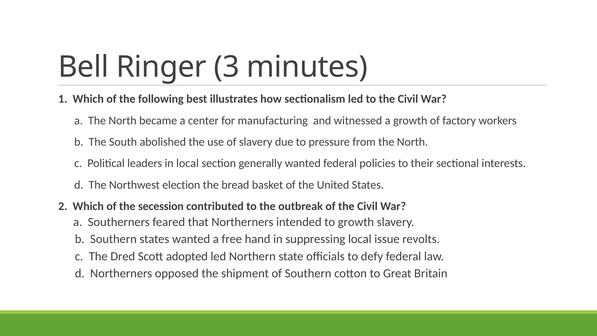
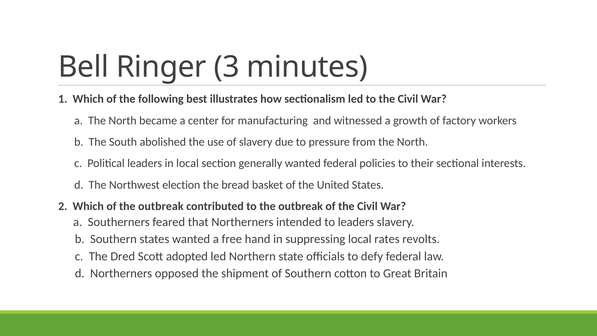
of the secession: secession -> outbreak (161, 206)
to growth: growth -> leaders (356, 222)
issue: issue -> rates (387, 239)
